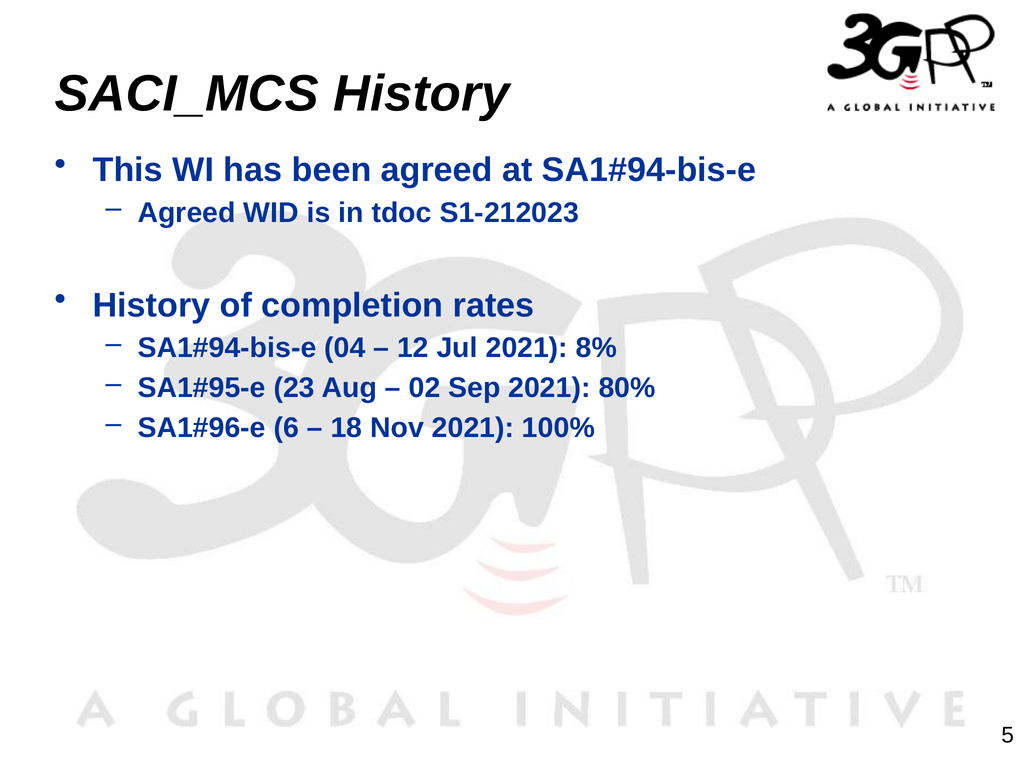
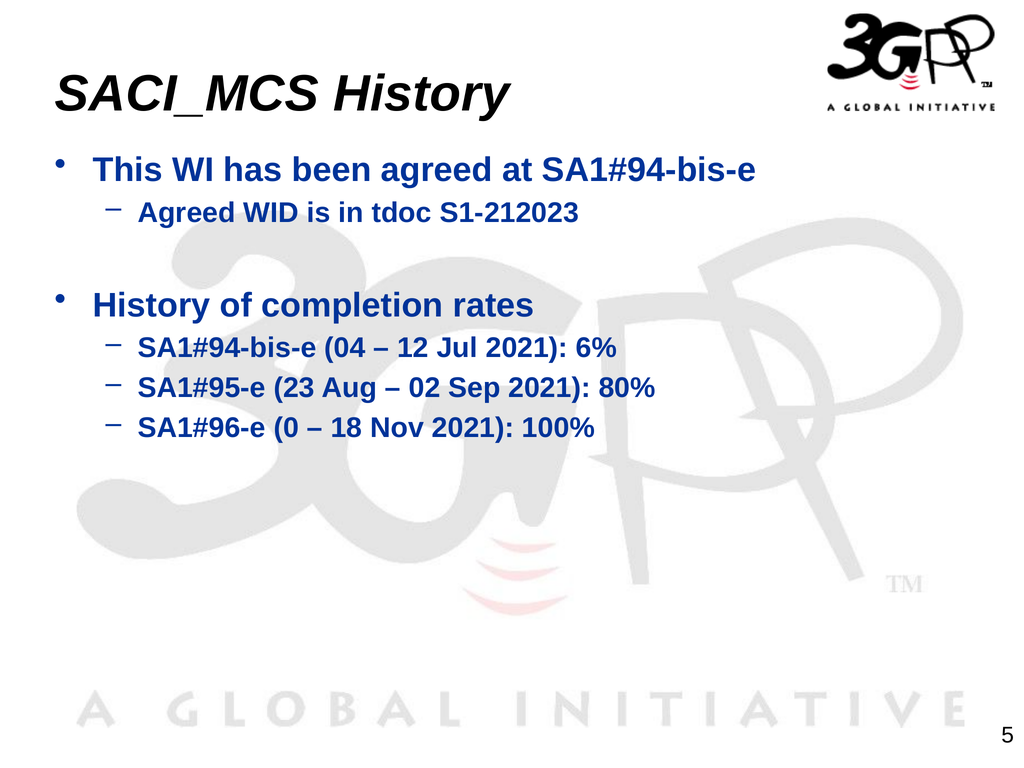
8%: 8% -> 6% (596, 348)
6: 6 -> 0 (286, 428)
